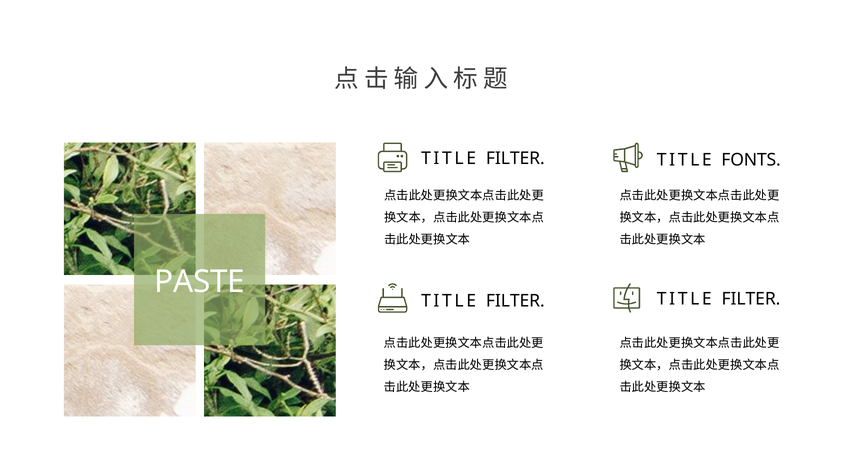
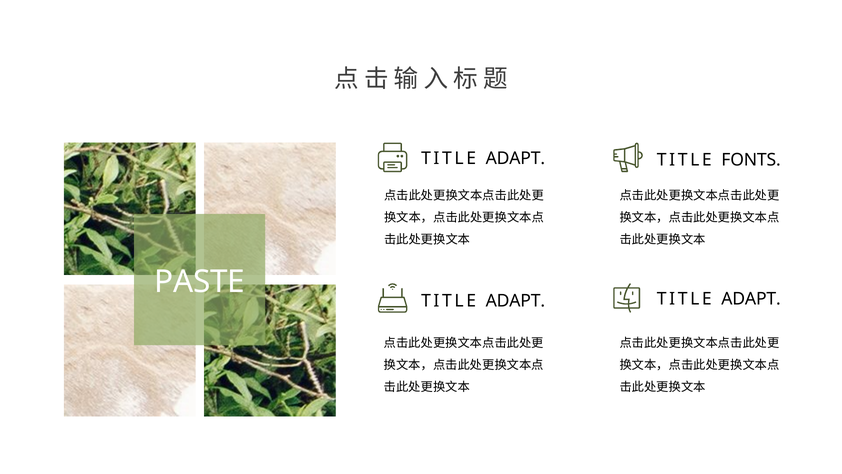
FILTER: FILTER -> ADAPT (515, 158)
FILTER: FILTER -> ADAPT (751, 299)
FILTER: FILTER -> ADAPT (515, 301)
